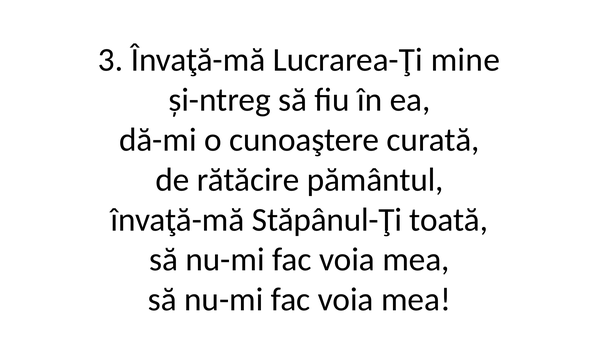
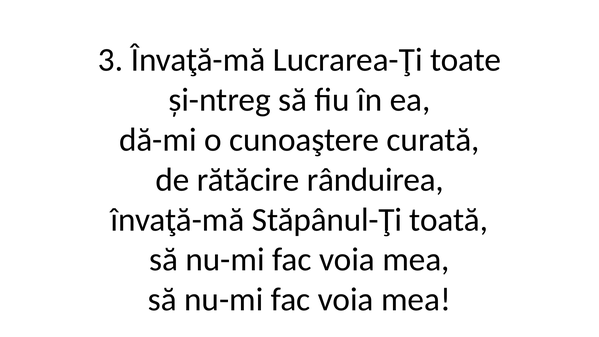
mine: mine -> toate (466, 60)
pământul: pământul -> rânduirea (375, 180)
